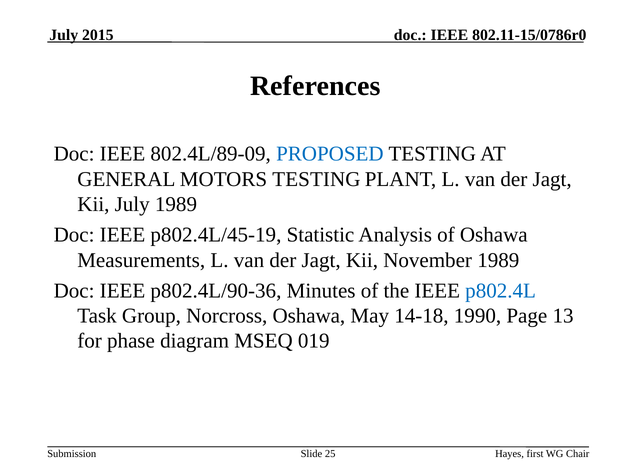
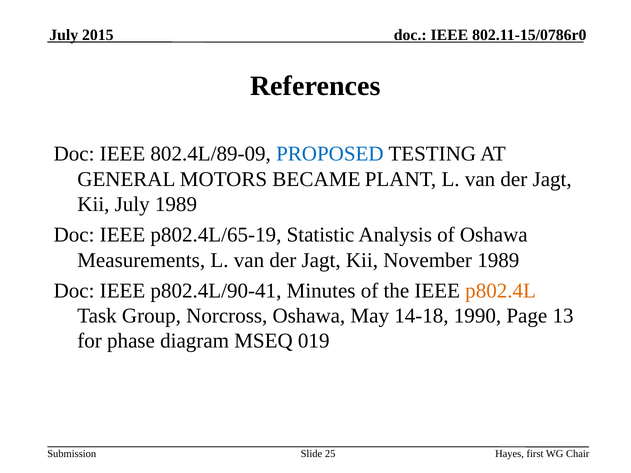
MOTORS TESTING: TESTING -> BECAME (316, 179)
p802.4L/45-19: p802.4L/45-19 -> p802.4L/65-19 (216, 235)
p802.4L/90-36: p802.4L/90-36 -> p802.4L/90-41 (216, 291)
p802.4L colour: blue -> orange (501, 291)
